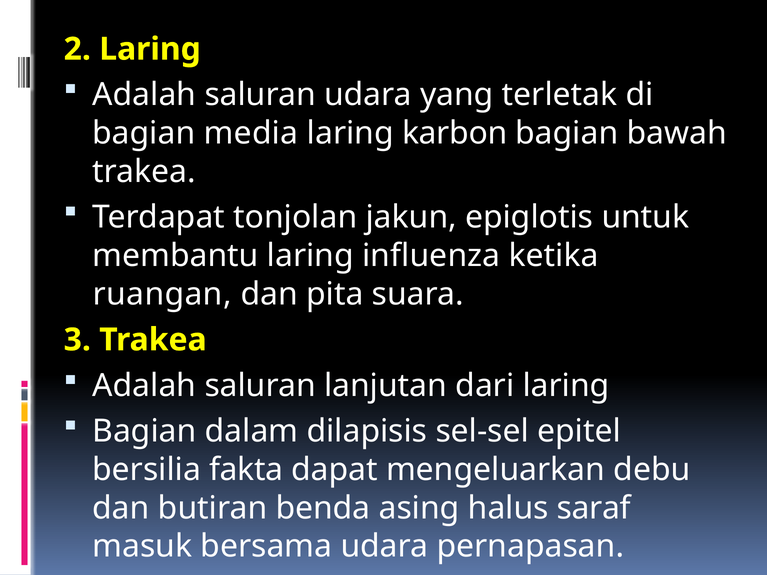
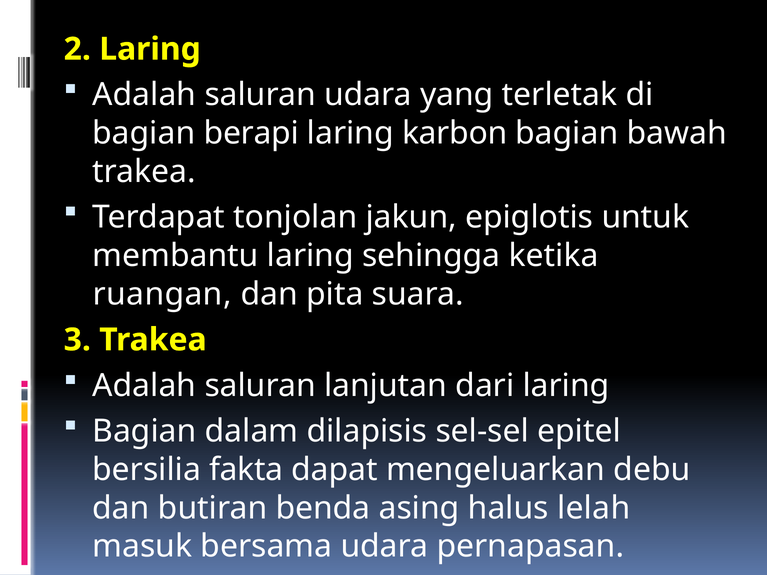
media: media -> berapi (251, 133)
influenza: influenza -> sehingga (431, 256)
saraf: saraf -> lelah (594, 508)
